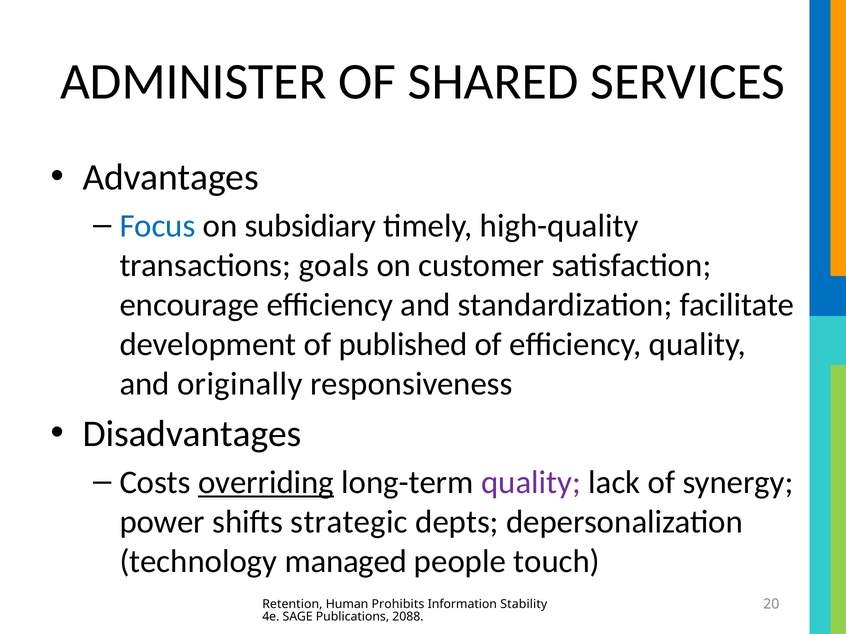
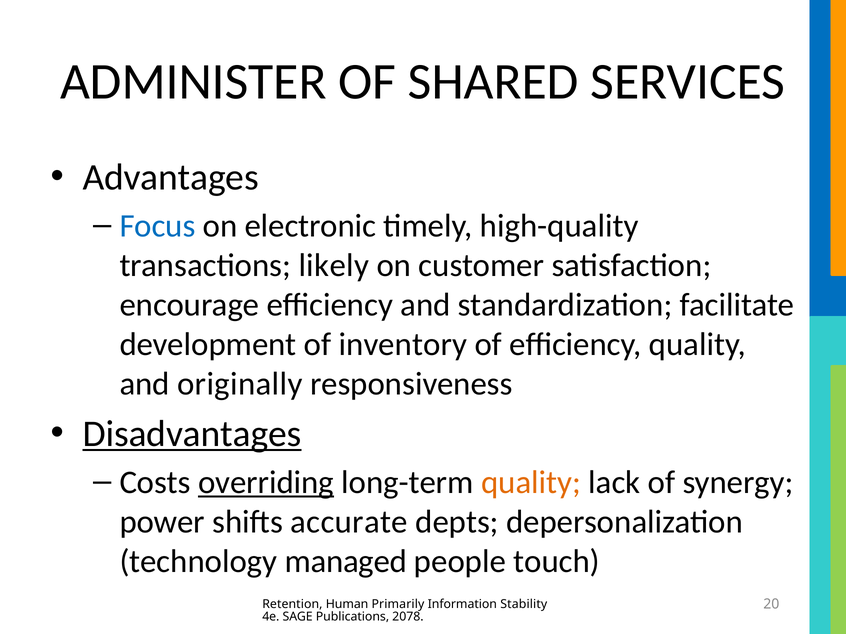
subsidiary: subsidiary -> electronic (310, 226)
goals: goals -> likely (334, 266)
published: published -> inventory (403, 345)
Disadvantages underline: none -> present (192, 434)
quality colour: purple -> orange (531, 483)
strategic: strategic -> accurate (349, 522)
Prohibits: Prohibits -> Primarily (398, 605)
2088: 2088 -> 2078 (408, 617)
